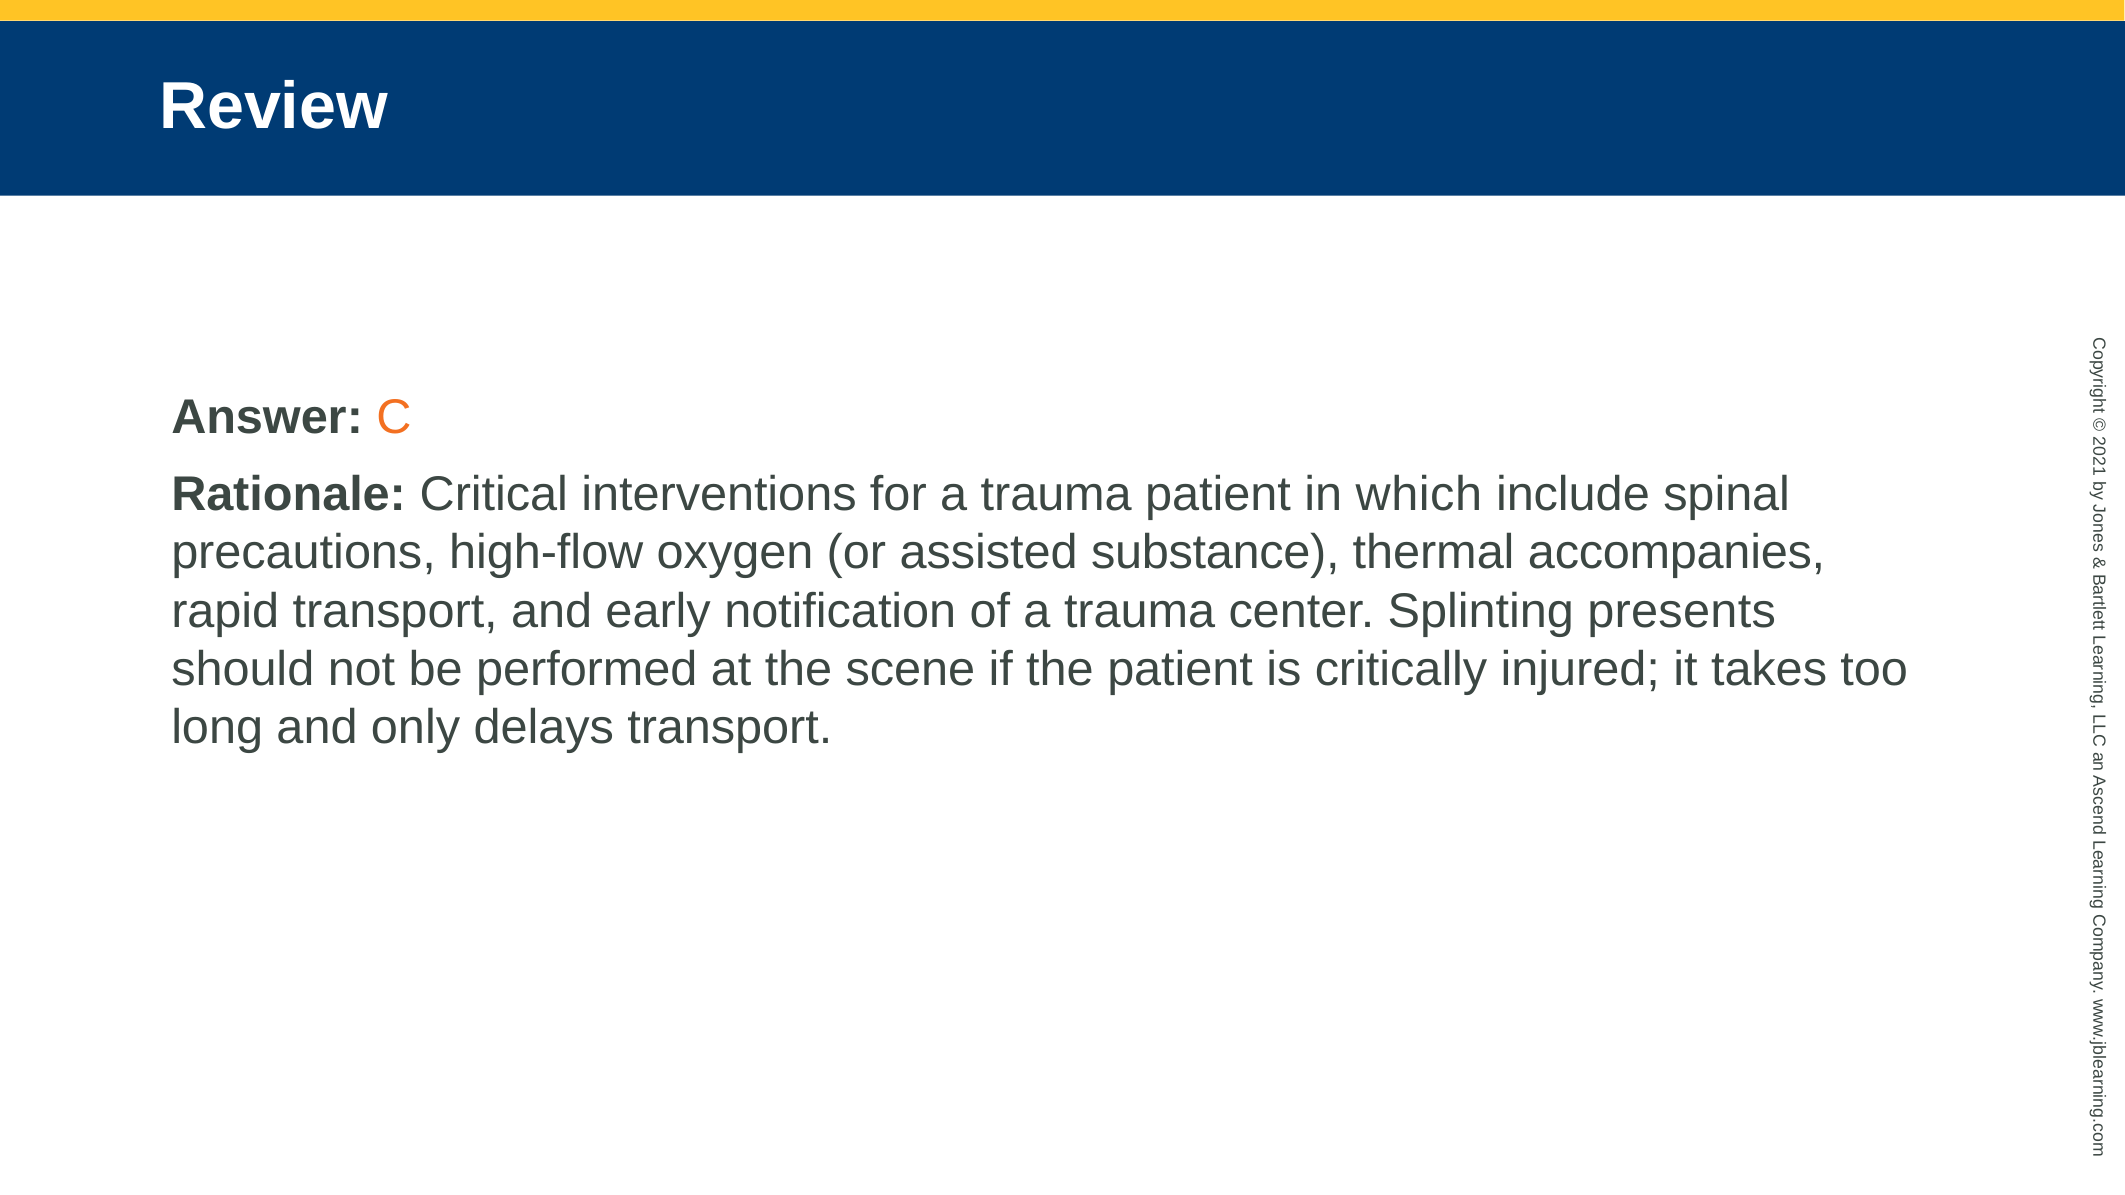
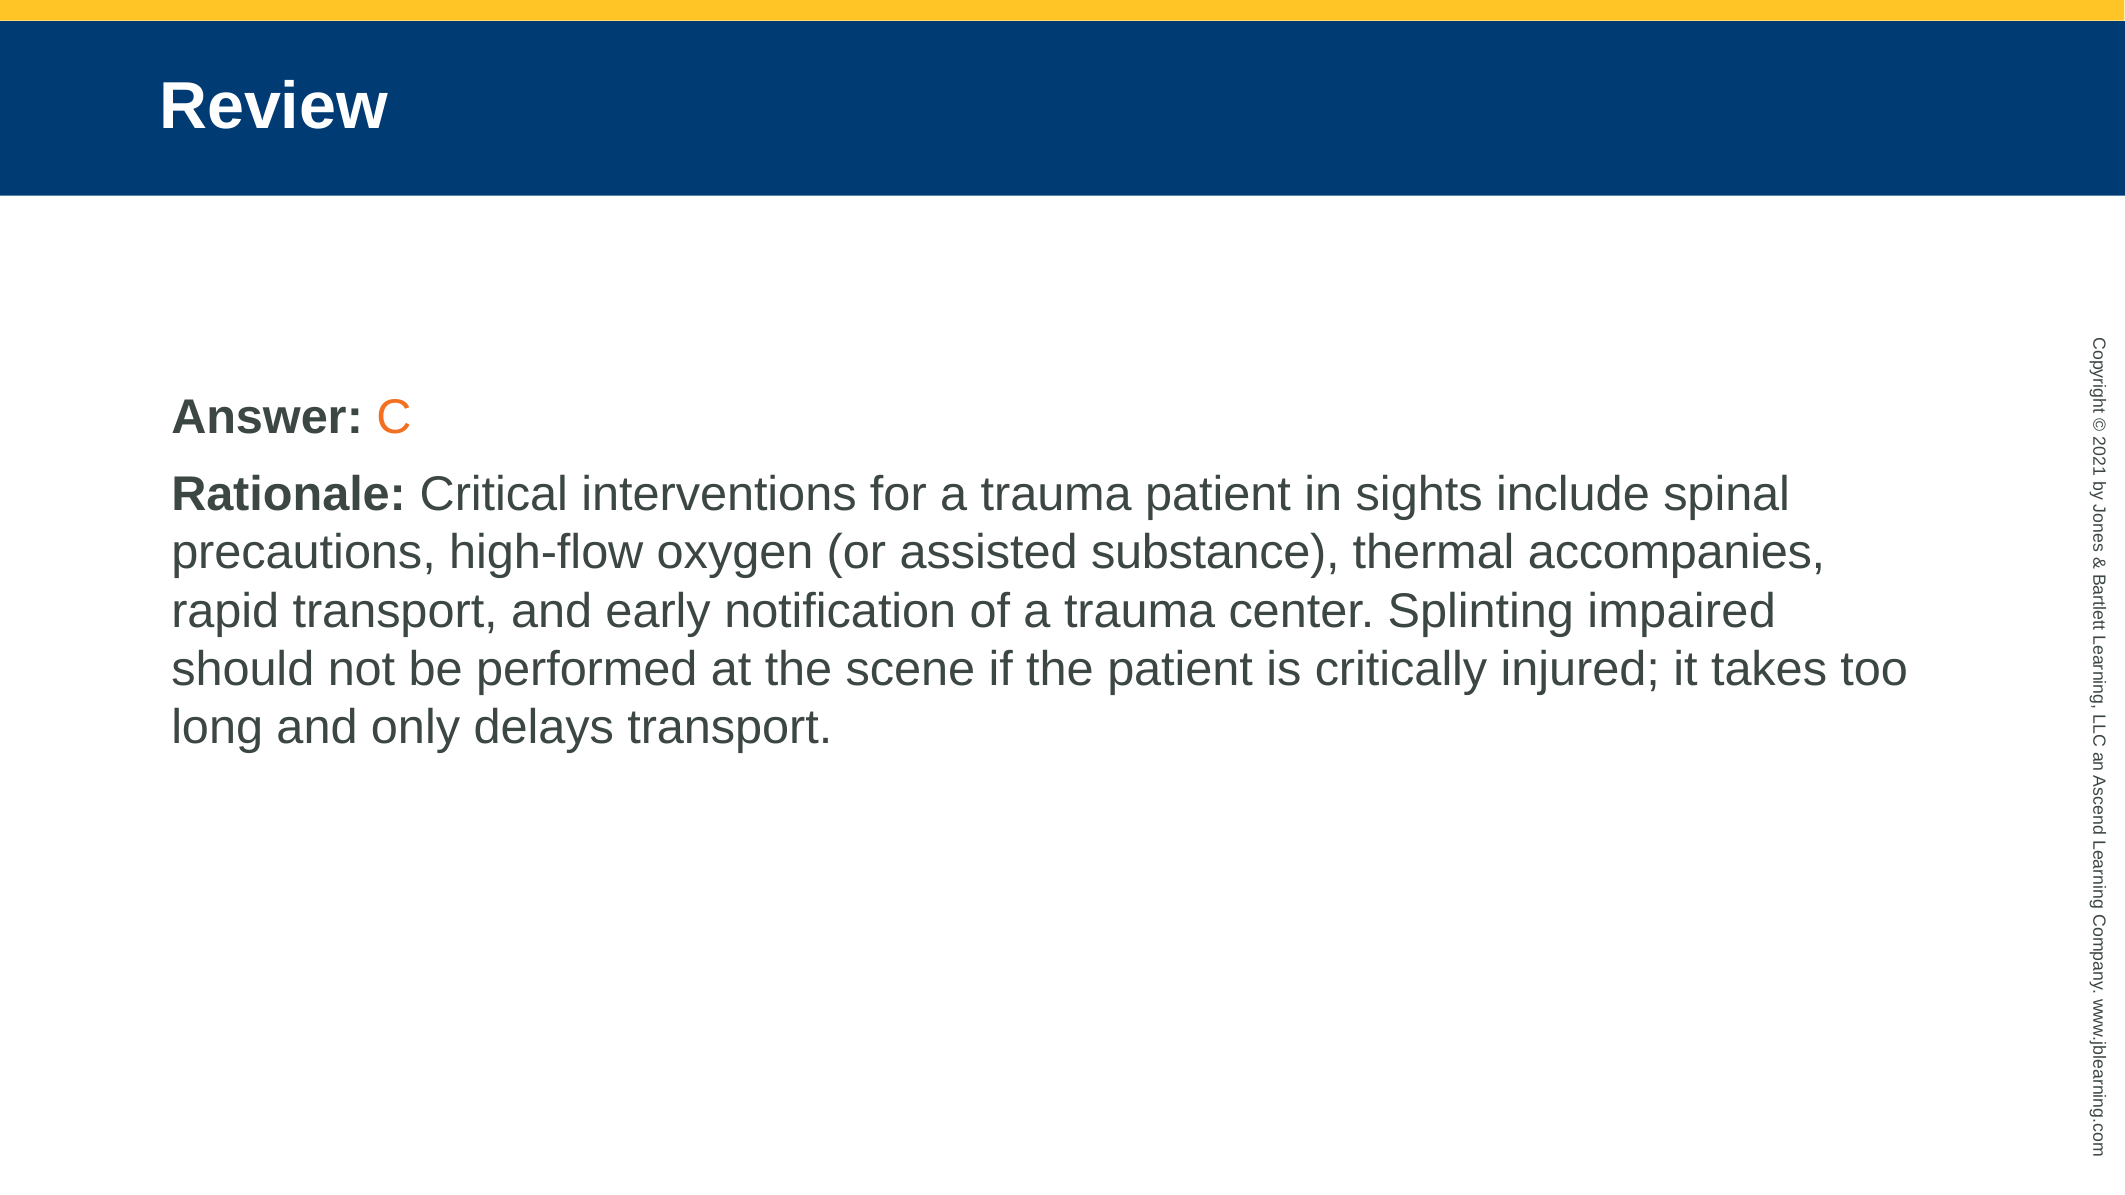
which: which -> sights (1419, 494)
presents: presents -> impaired (1682, 611)
